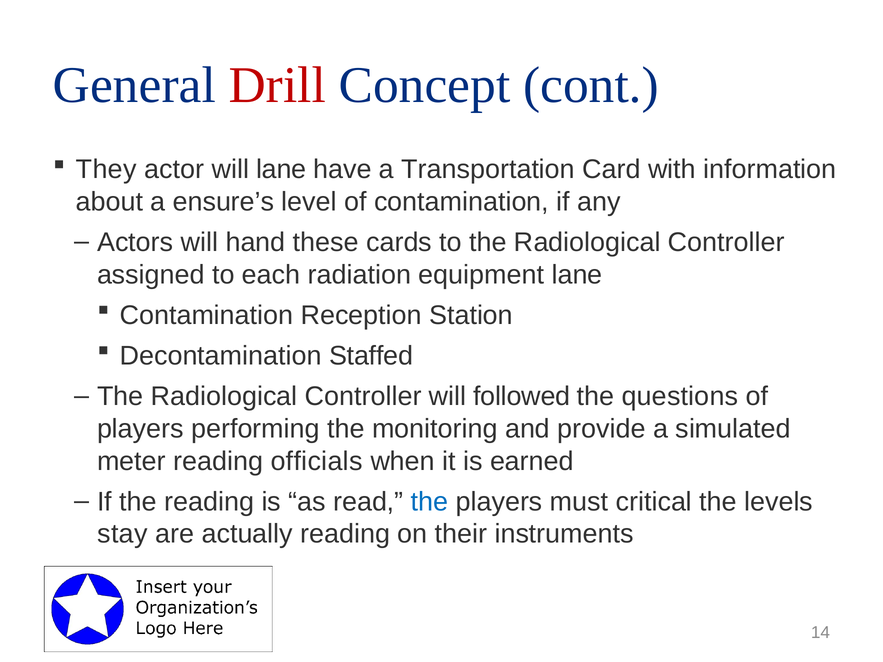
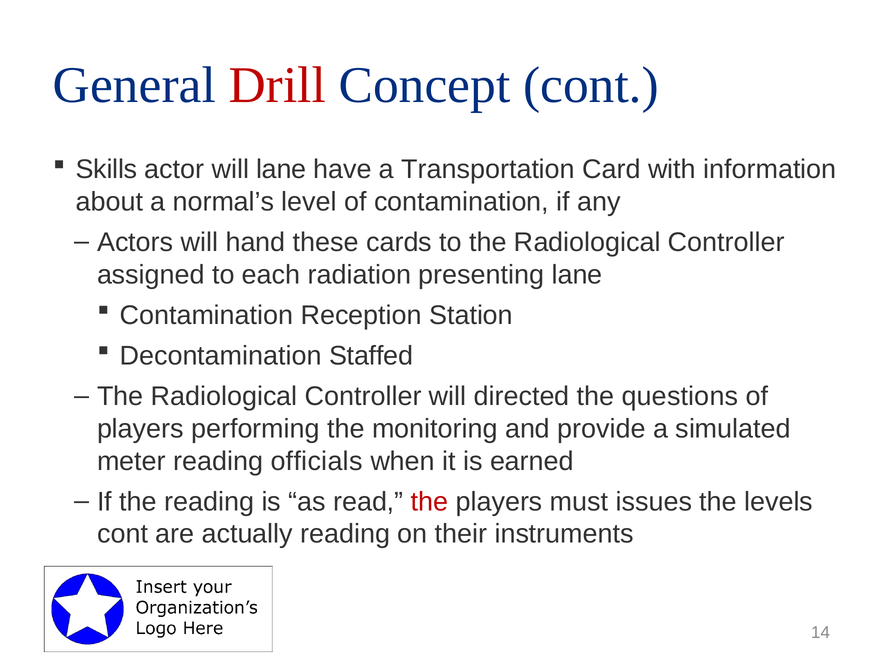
They: They -> Skills (106, 170)
ensure’s: ensure’s -> normal’s (223, 202)
equipment: equipment -> presenting (481, 275)
followed: followed -> directed (522, 397)
the colour: blue -> red (430, 502)
critical: critical -> issues (654, 502)
stay: stay -> cont (123, 534)
